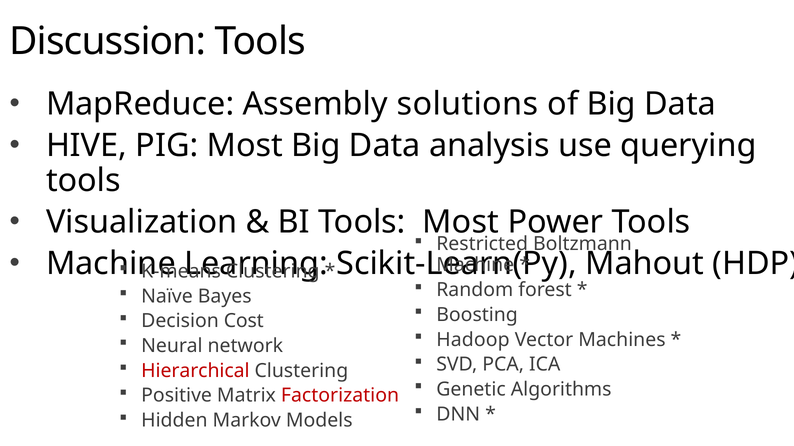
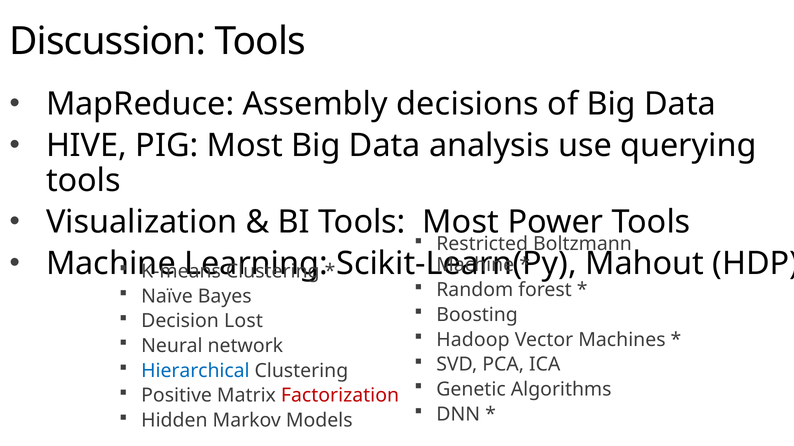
solutions: solutions -> decisions (468, 104)
Cost: Cost -> Lost (244, 321)
Hierarchical colour: red -> blue (195, 371)
